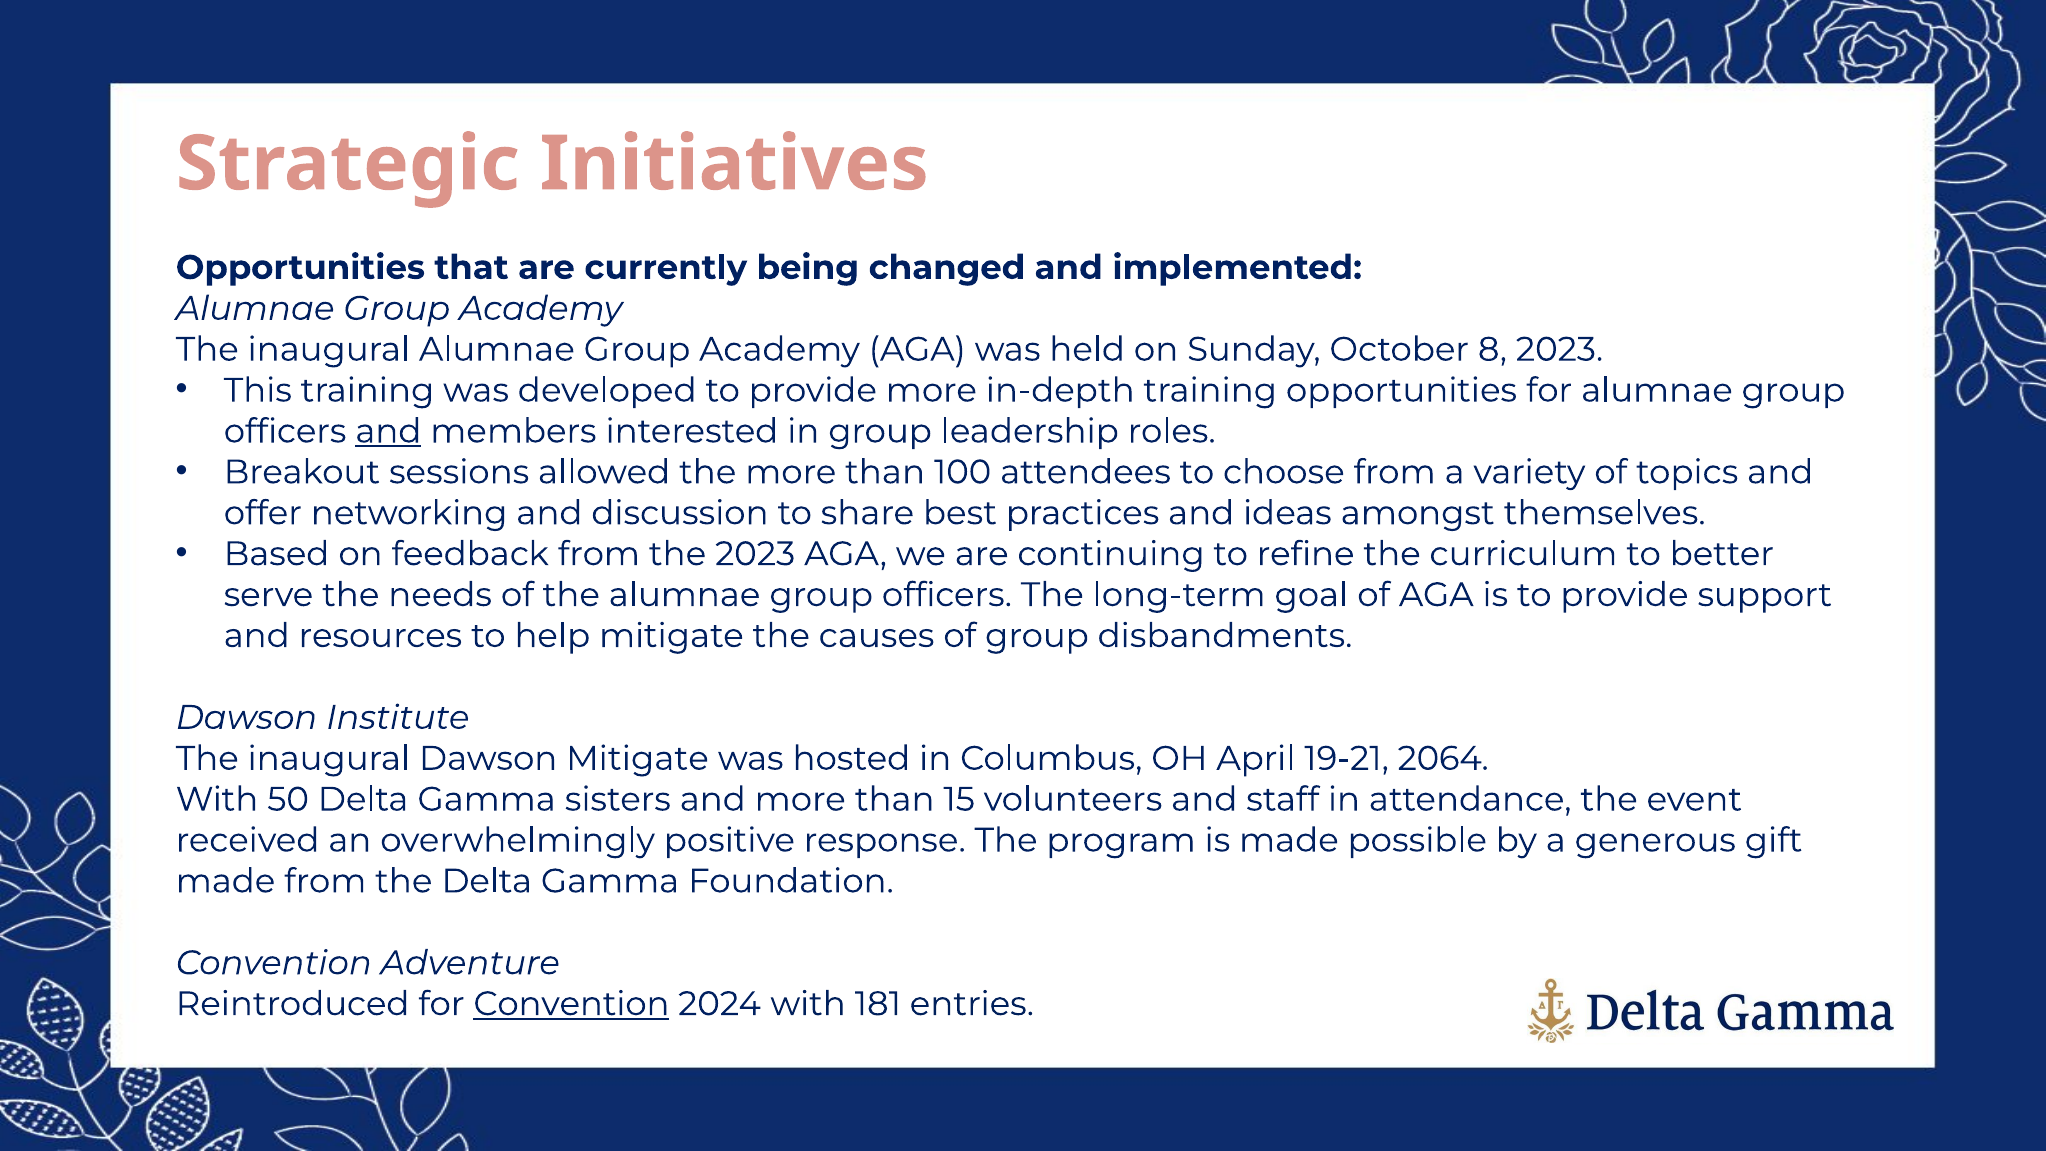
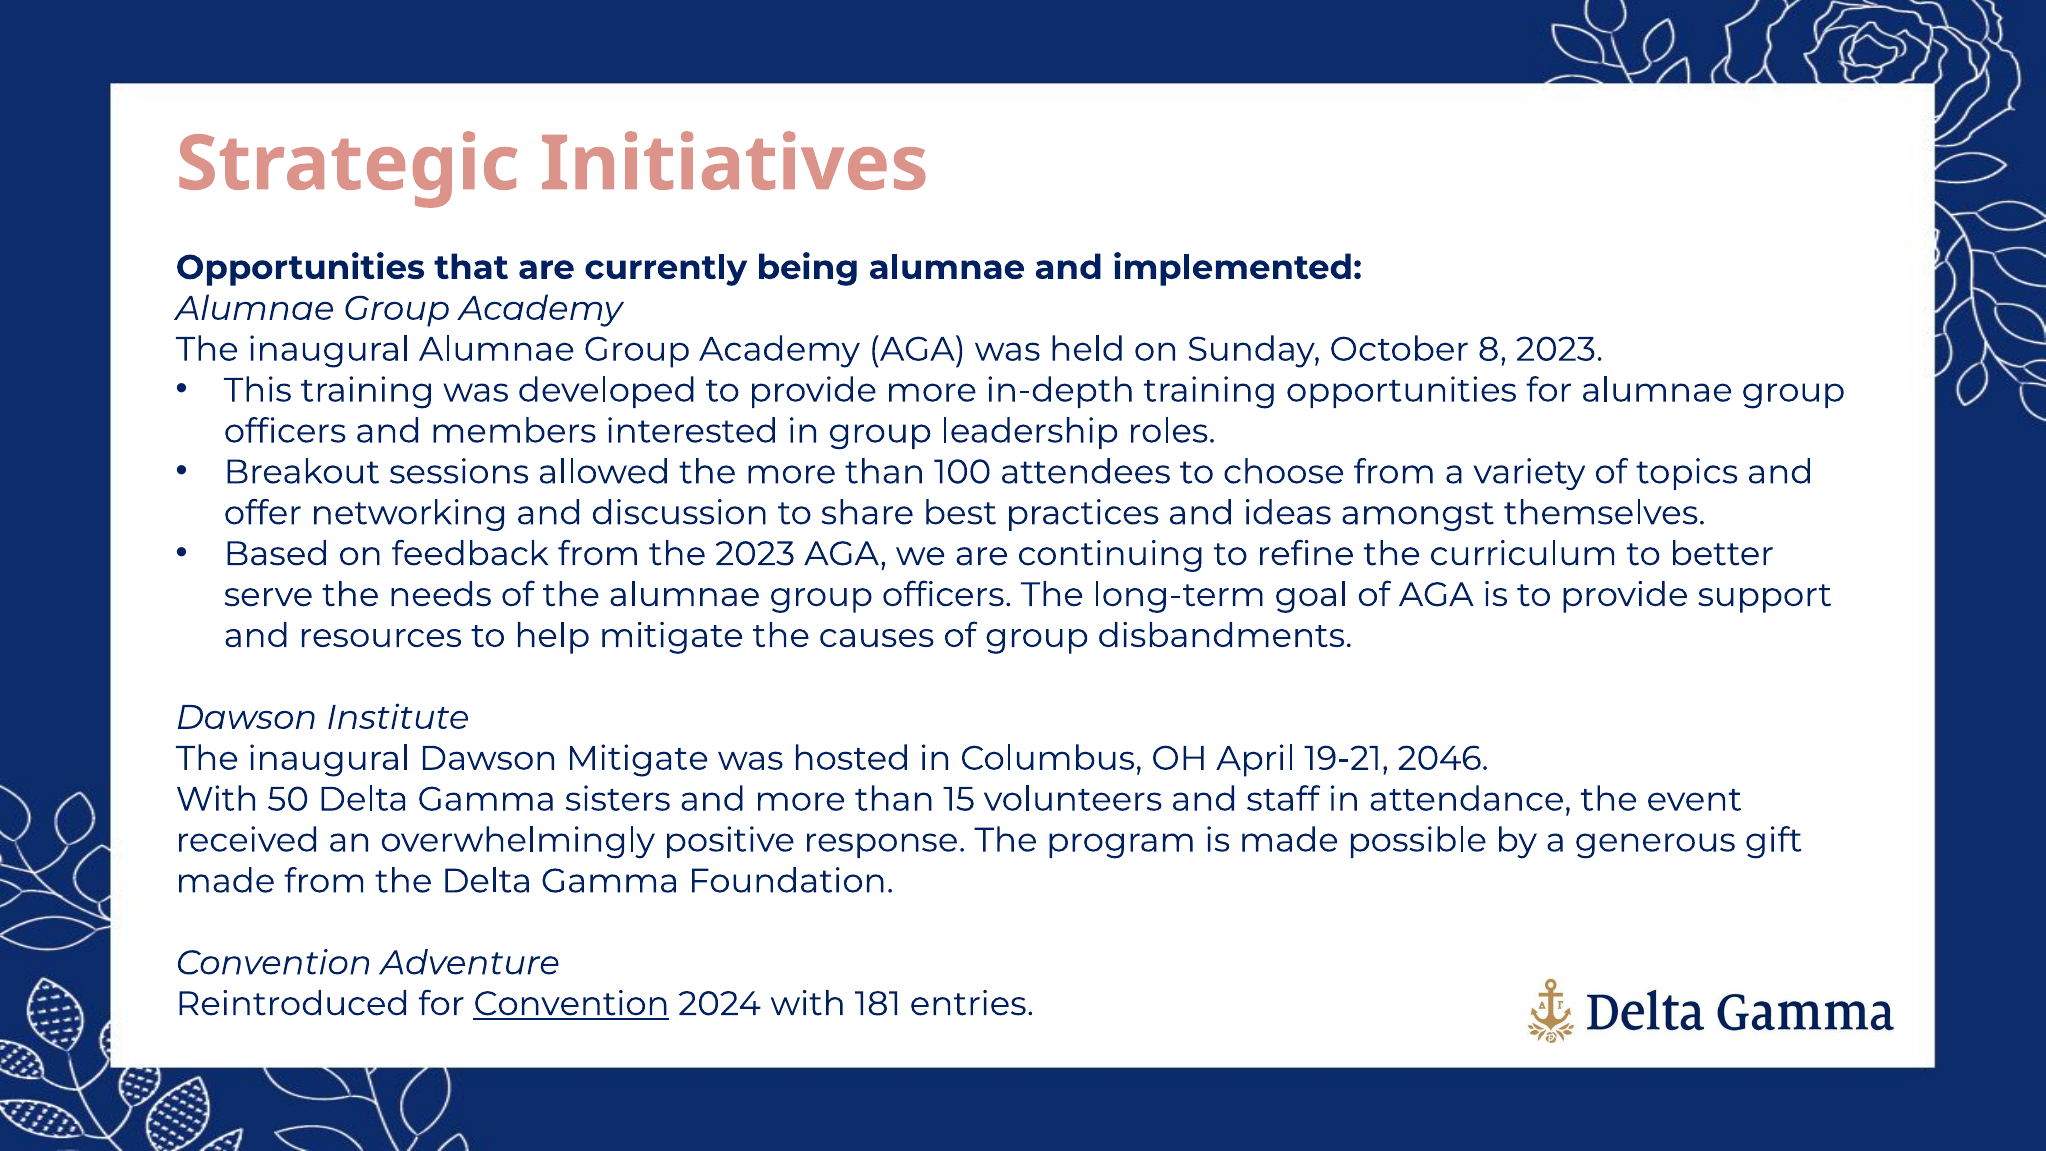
being changed: changed -> alumnae (947, 268)
and underline: present -> none (388, 431)
2064: 2064 -> 2046 (1443, 758)
